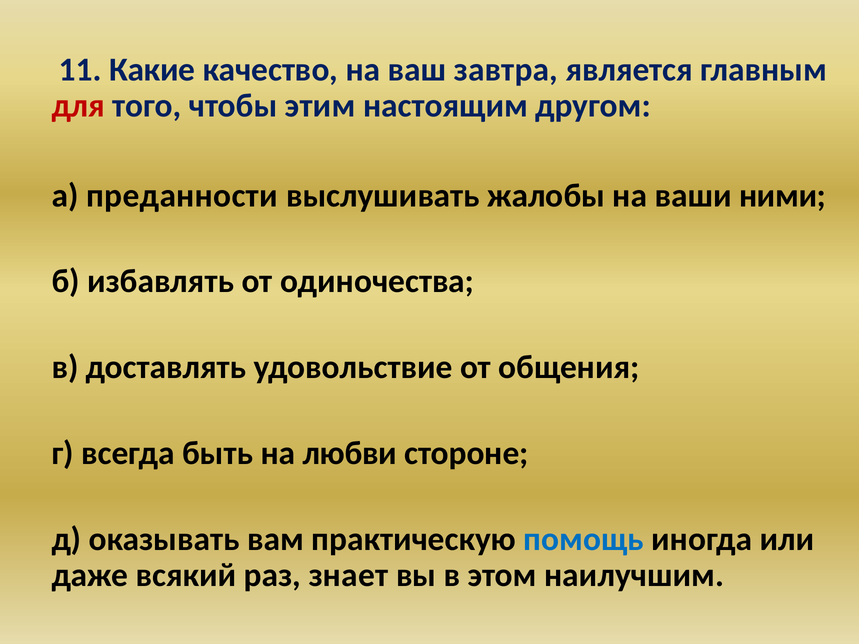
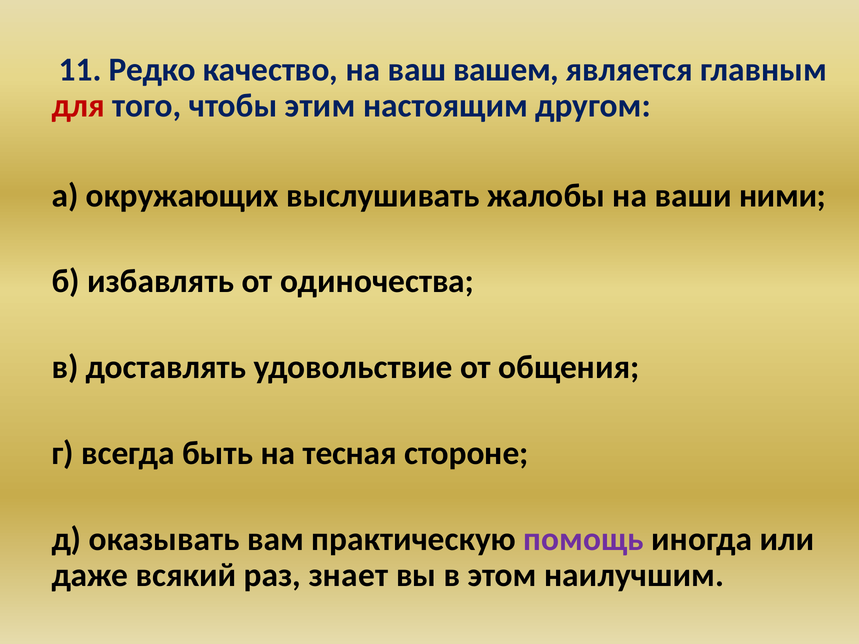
Какие: Какие -> Редко (152, 70)
завтра: завтра -> вашем (506, 70)
преданности: преданности -> окружающих (182, 196)
любви: любви -> тесная (350, 453)
помощь colour: blue -> purple (584, 539)
